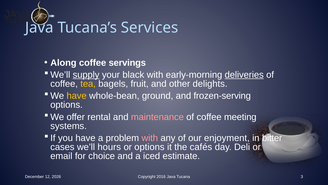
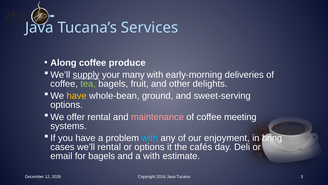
servings: servings -> produce (127, 63)
black: black -> many (133, 75)
deliveries underline: present -> none (244, 75)
tea colour: yellow -> light green (88, 84)
frozen-serving: frozen-serving -> sweet-serving (222, 96)
with colour: pink -> light blue (150, 138)
bitter: bitter -> bring (272, 138)
we’ll hours: hours -> rental (109, 147)
for choice: choice -> bagels (102, 156)
a iced: iced -> with (152, 156)
